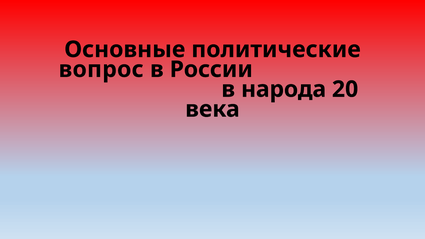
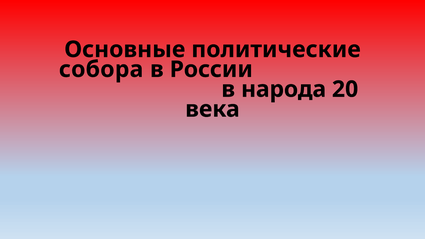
вопрос: вопрос -> собора (101, 69)
